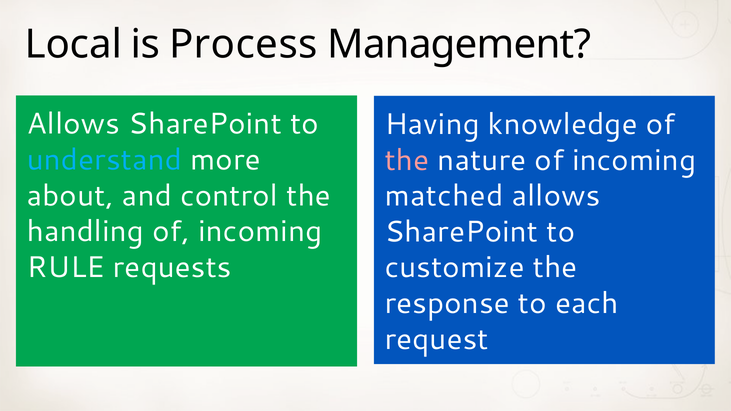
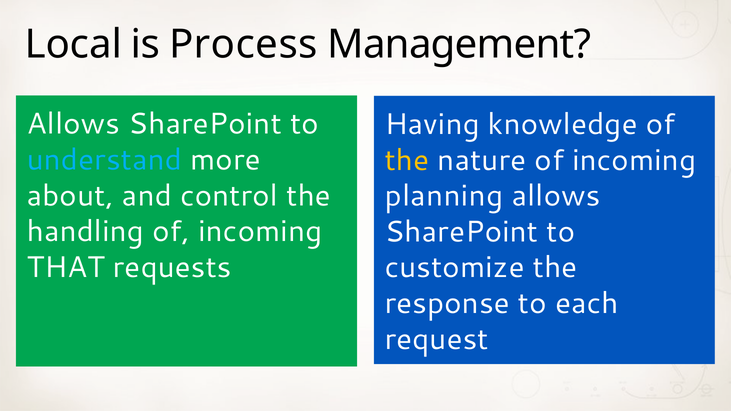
the colour: pink -> yellow (407, 160)
matched: matched -> planning (444, 196)
RULE: RULE -> THAT (66, 267)
